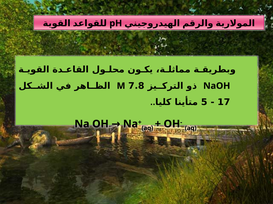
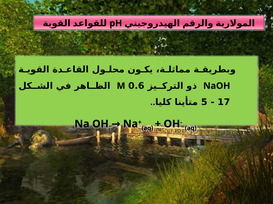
7.8: 7.8 -> 0.6 (136, 86)
